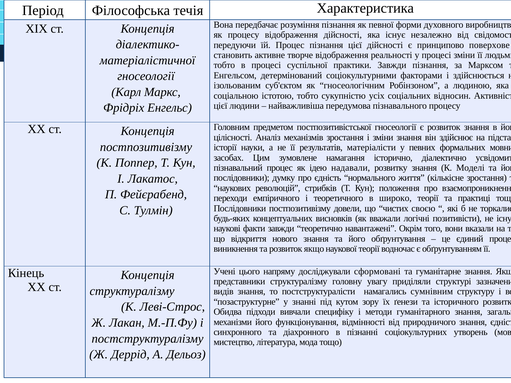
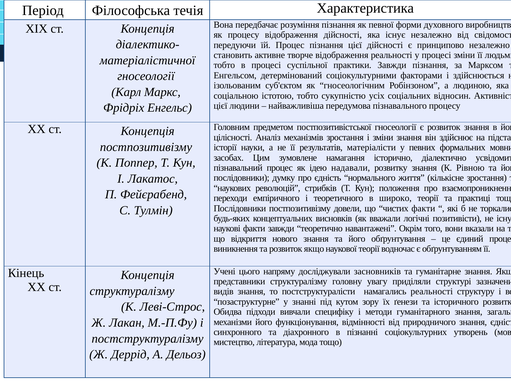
принципово поверхове: поверхове -> незалежно (489, 45)
Моделі: Моделі -> Рівною (470, 168)
чистих своєю: своєю -> факти (423, 208)
сформовані: сформовані -> засновників (377, 271)
намагались сумнівним: сумнівним -> реальності (432, 292)
